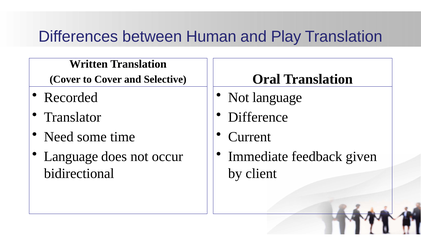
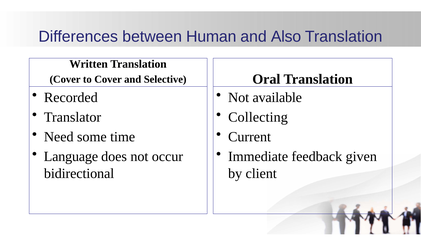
Play: Play -> Also (286, 37)
Not language: language -> available (277, 97)
Difference: Difference -> Collecting (258, 117)
